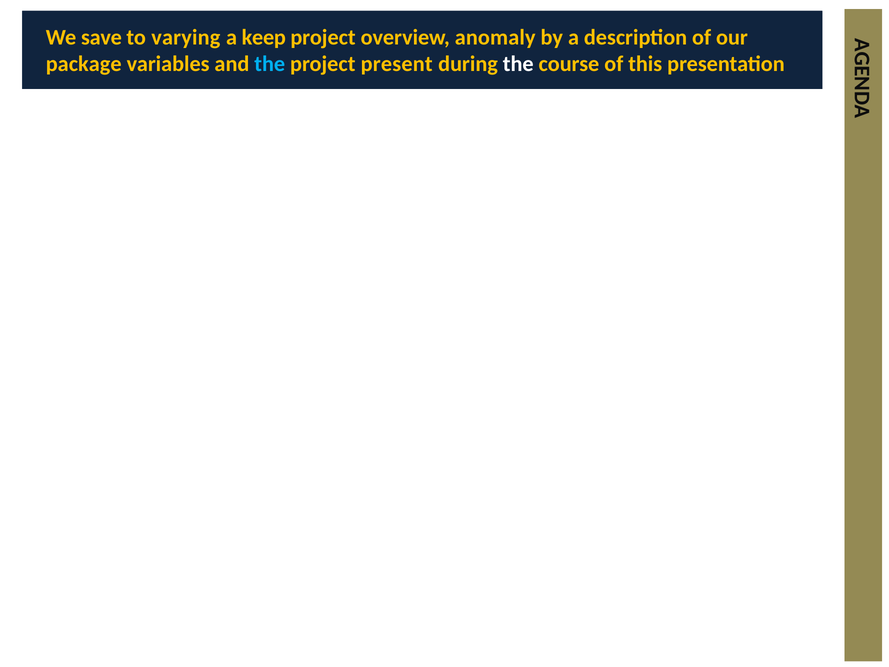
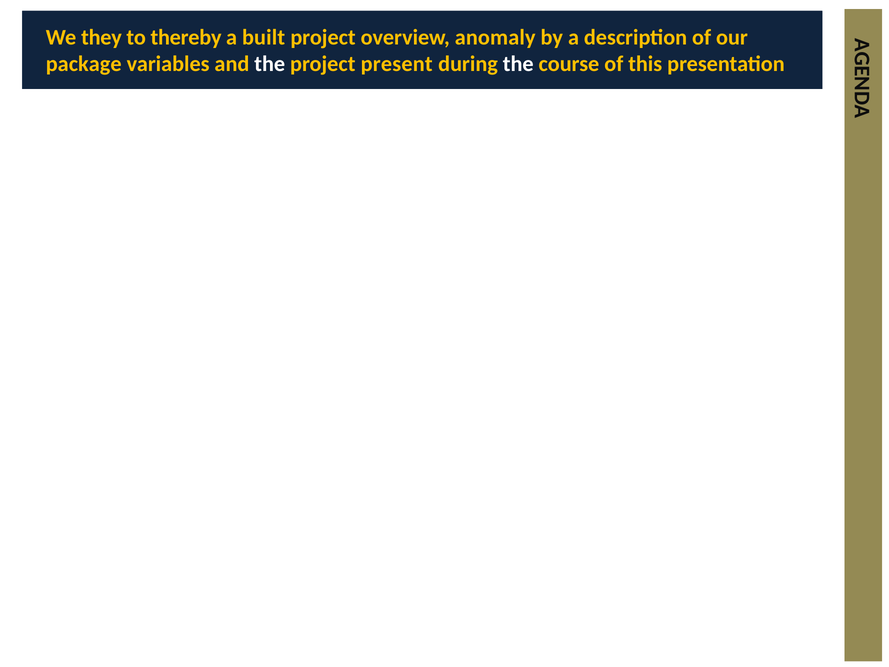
save: save -> they (101, 37)
varying: varying -> thereby (186, 37)
keep: keep -> built (264, 37)
the colour: light blue -> white (270, 64)
